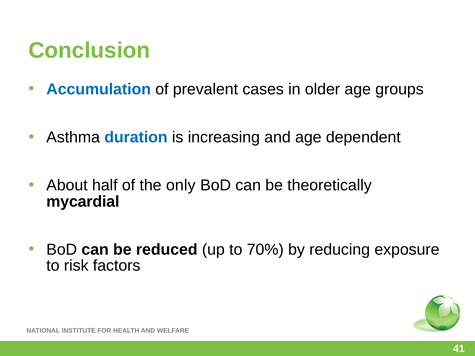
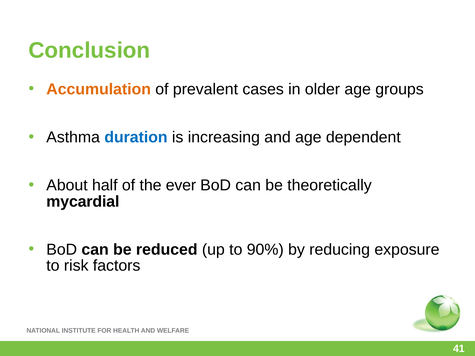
Accumulation colour: blue -> orange (99, 89)
only: only -> ever (181, 185)
70%: 70% -> 90% (265, 250)
